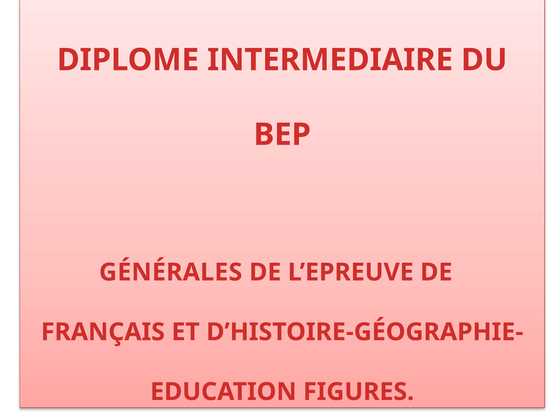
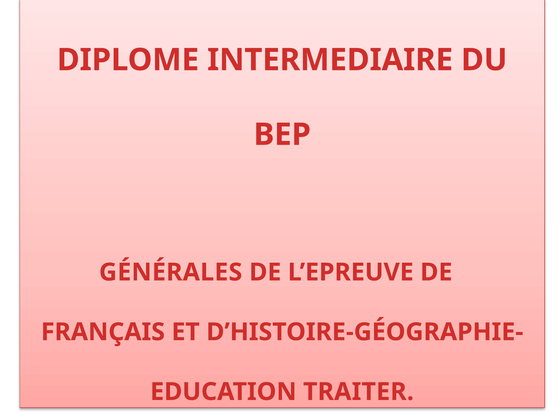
FIGURES: FIGURES -> TRAITER (358, 392)
